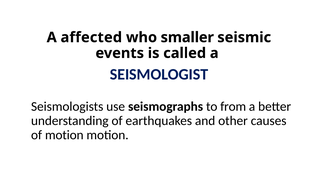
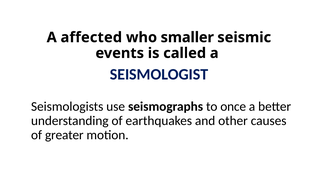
from: from -> once (233, 106)
of motion: motion -> greater (64, 135)
